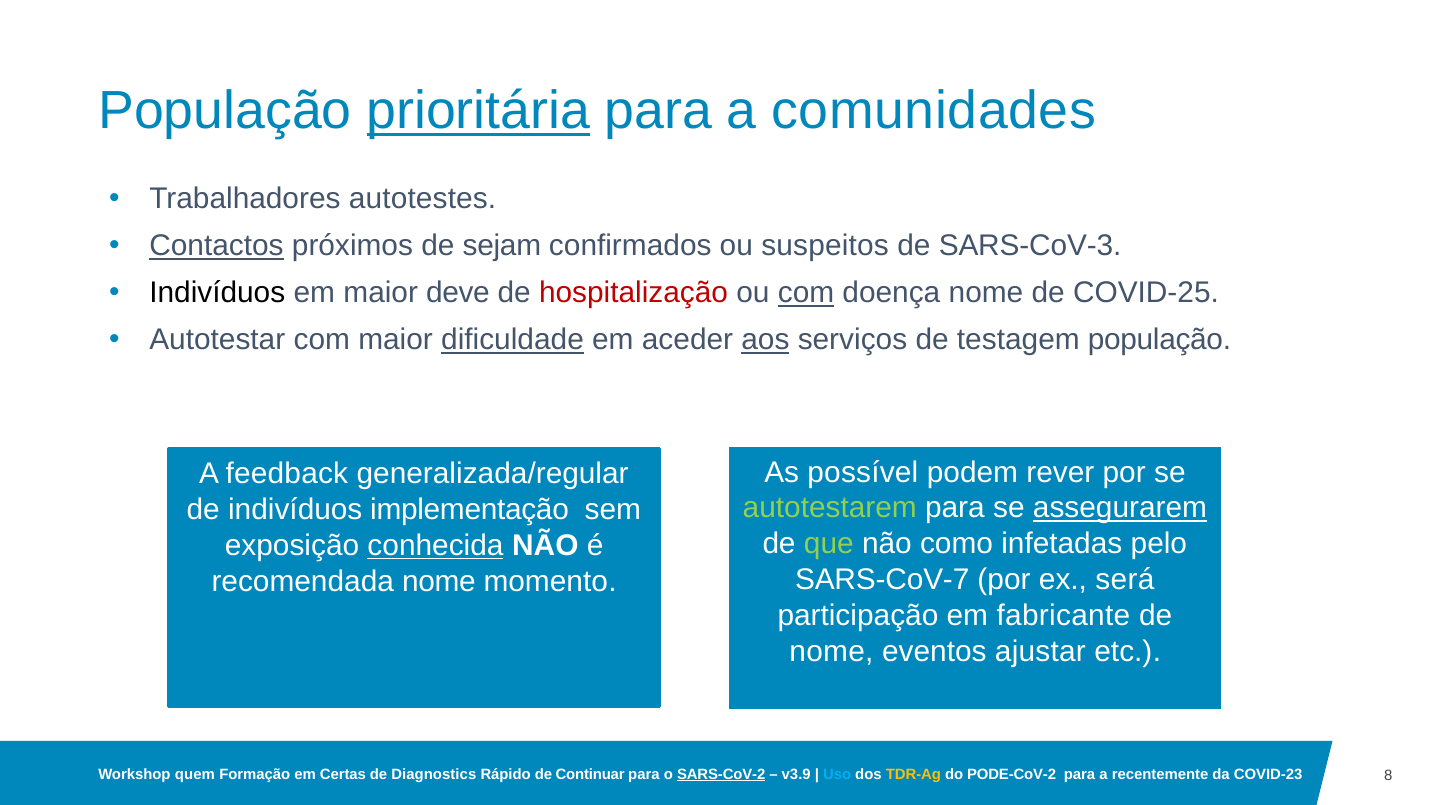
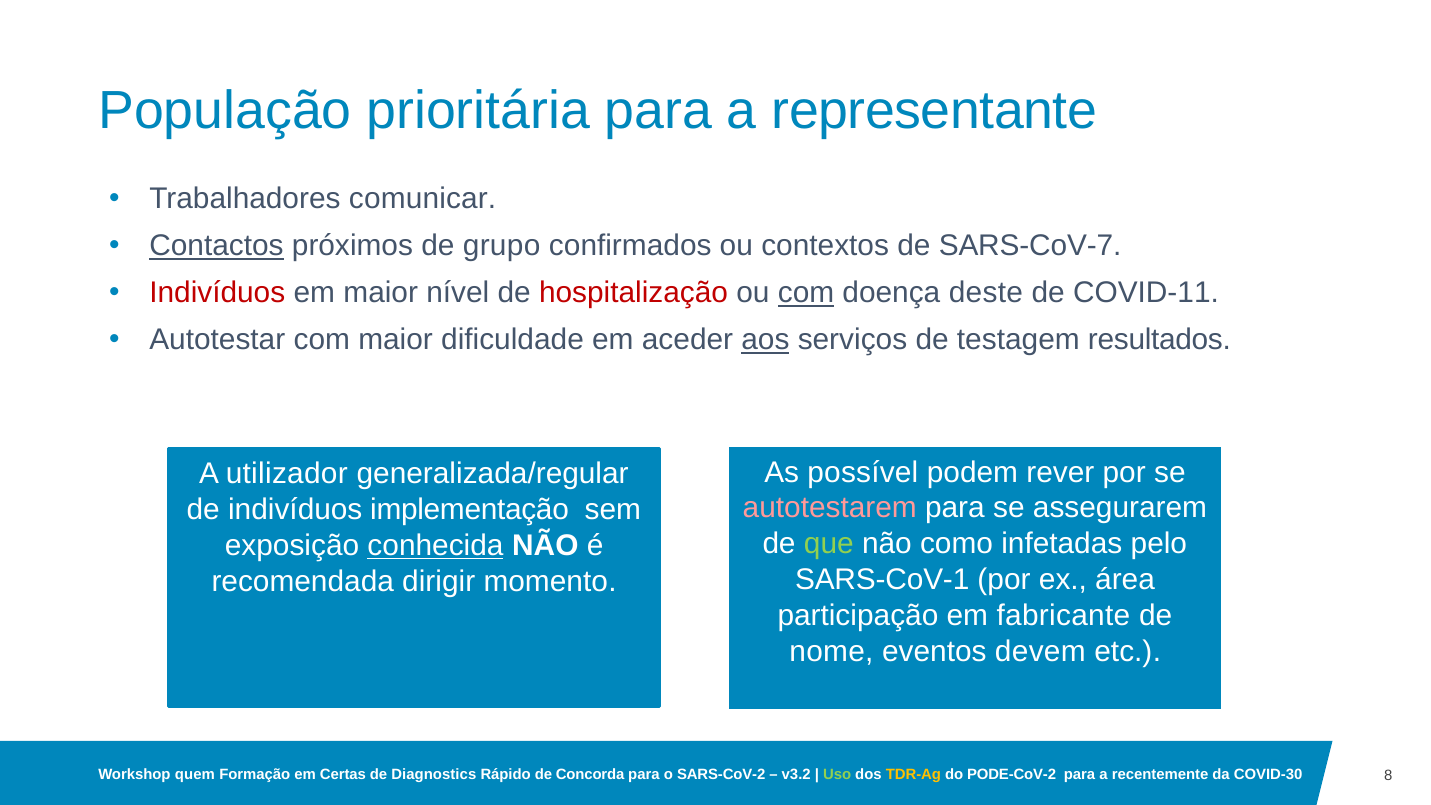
prioritária underline: present -> none (478, 111)
comunidades: comunidades -> representante (934, 111)
autotestes: autotestes -> comunicar (423, 199)
sejam: sejam -> grupo (502, 246)
suspeitos: suspeitos -> contextos (825, 246)
SARS-CoV-3: SARS-CoV-3 -> SARS-CoV-7 (1030, 246)
Indivíduos colour: black -> red (217, 293)
deve: deve -> nível (458, 293)
doença nome: nome -> deste (986, 293)
COVID-25: COVID-25 -> COVID-11 (1146, 293)
dificuldade underline: present -> none (513, 340)
testagem população: população -> resultados (1159, 340)
feedback: feedback -> utilizador (287, 474)
autotestarem colour: light green -> pink (830, 508)
assegurarem underline: present -> none (1120, 508)
SARS-CoV-7: SARS-CoV-7 -> SARS-CoV-1 (882, 580)
será: será -> área (1125, 580)
recomendada nome: nome -> dirigir (439, 581)
ajustar: ajustar -> devem (1040, 651)
Continuar: Continuar -> Concorda (590, 774)
SARS-CoV-2 underline: present -> none (721, 774)
v3.9: v3.9 -> v3.2 (796, 774)
Uso colour: light blue -> light green (837, 774)
COVID-23: COVID-23 -> COVID-30 (1268, 774)
